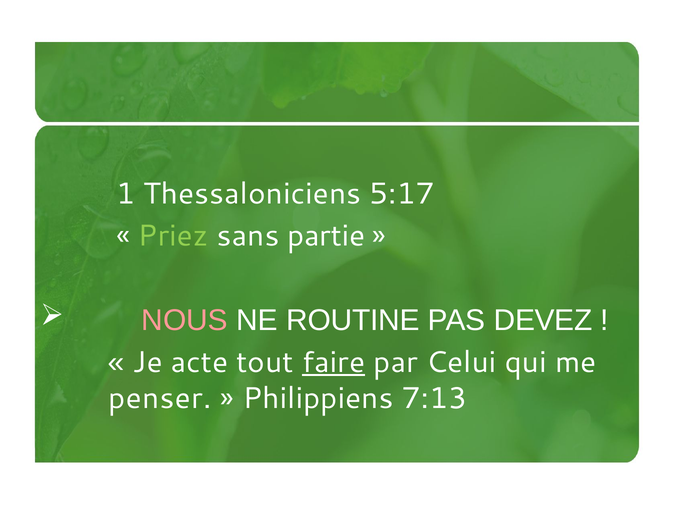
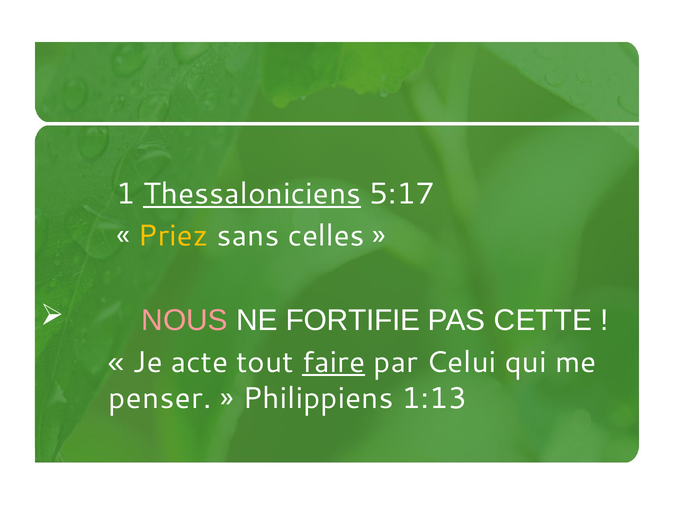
Thessaloniciens underline: none -> present (252, 194)
Priez colour: light green -> yellow (173, 236)
partie: partie -> celles (326, 236)
ROUTINE: ROUTINE -> FORTIFIE (353, 320)
DEVEZ: DEVEZ -> CETTE (543, 320)
7:13: 7:13 -> 1:13 (434, 398)
